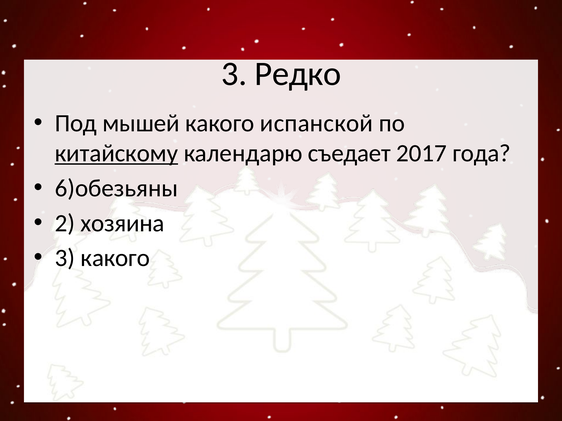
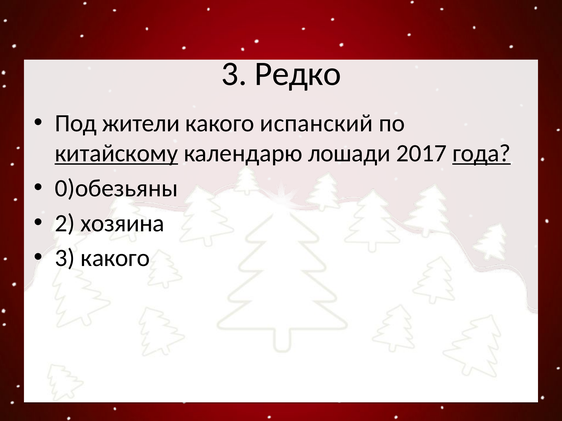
мышей: мышей -> жители (141, 123)
испанской: испанской -> испанский (317, 123)
съедает: съедает -> лошади (349, 153)
года underline: none -> present (482, 153)
6)обезьяны: 6)обезьяны -> 0)обезьяны (116, 188)
